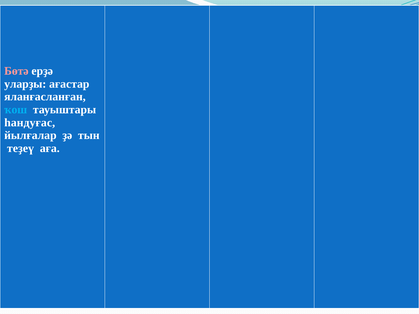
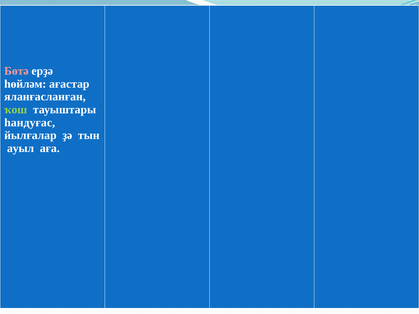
уларҙы: уларҙы -> һөйләм (25, 84)
ҡош colour: light blue -> light green (16, 110)
теҙеү: теҙеү -> ауыл (21, 149)
